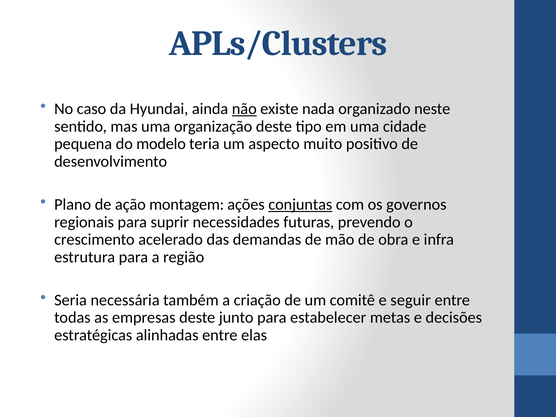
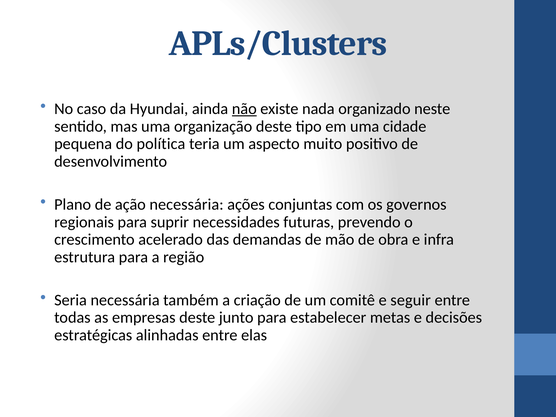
modelo: modelo -> política (161, 144)
ação montagem: montagem -> necessária (187, 205)
conjuntas underline: present -> none (300, 205)
